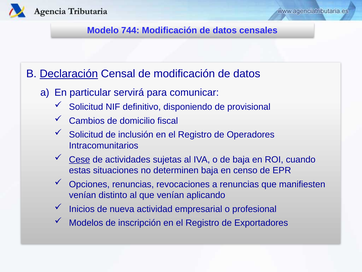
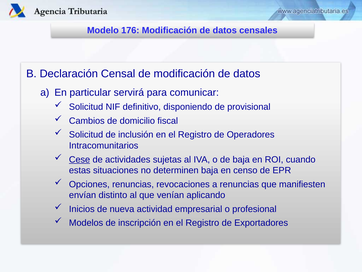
744: 744 -> 176 (130, 30)
Declaración underline: present -> none (69, 74)
venían: venían -> envían (83, 195)
